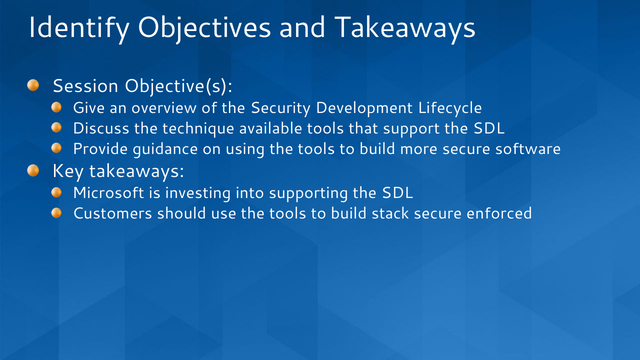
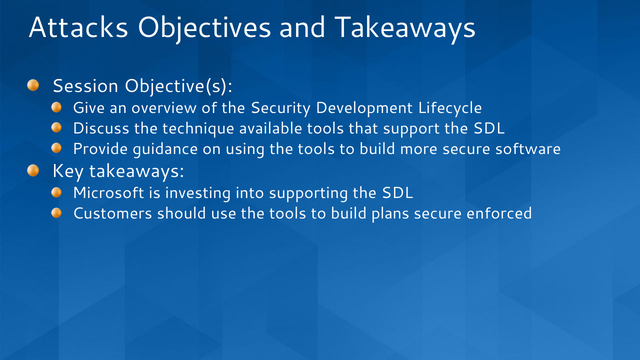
Identify: Identify -> Attacks (78, 28)
stack: stack -> plans (390, 214)
